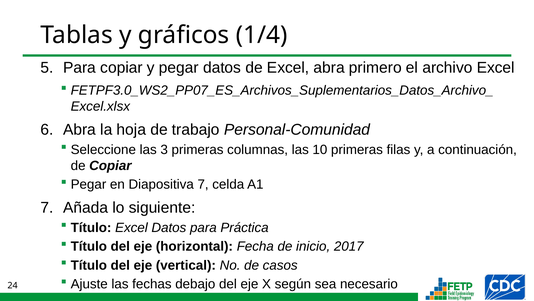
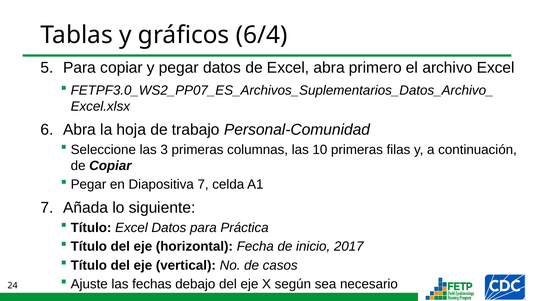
1/4: 1/4 -> 6/4 (262, 35)
